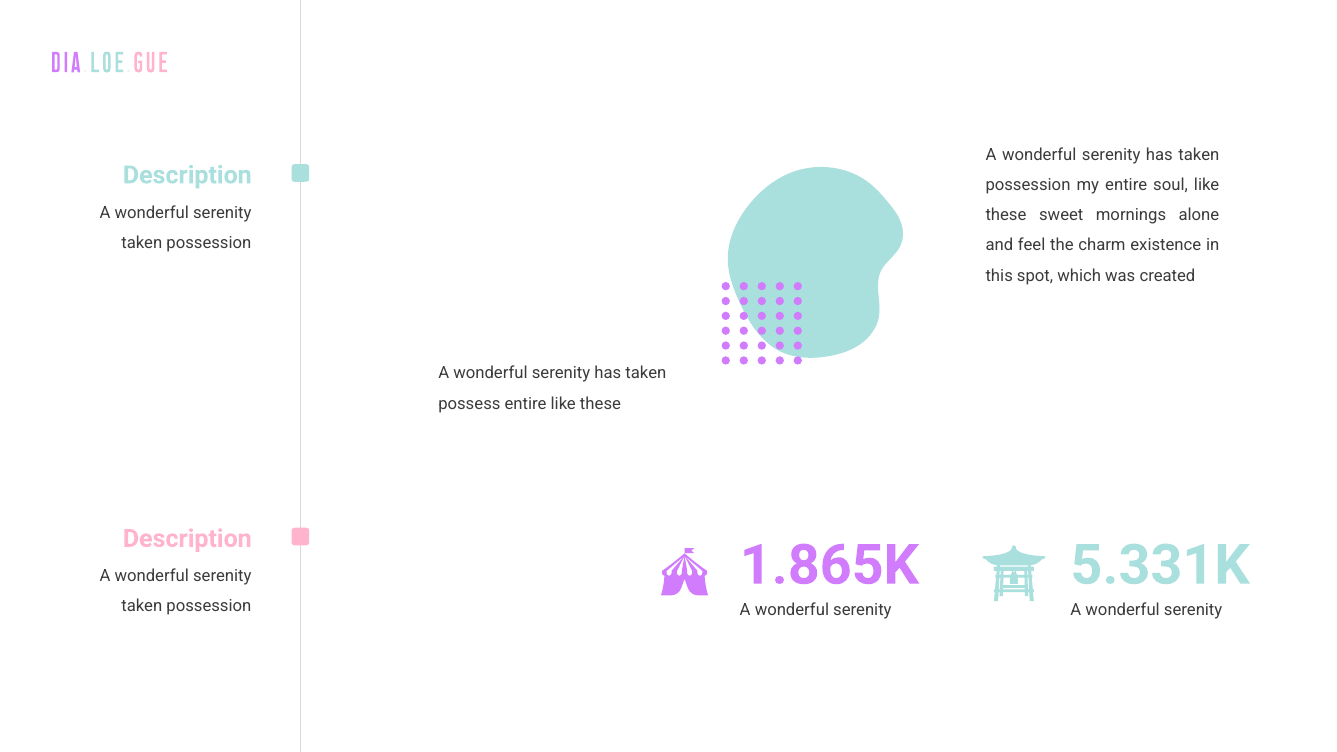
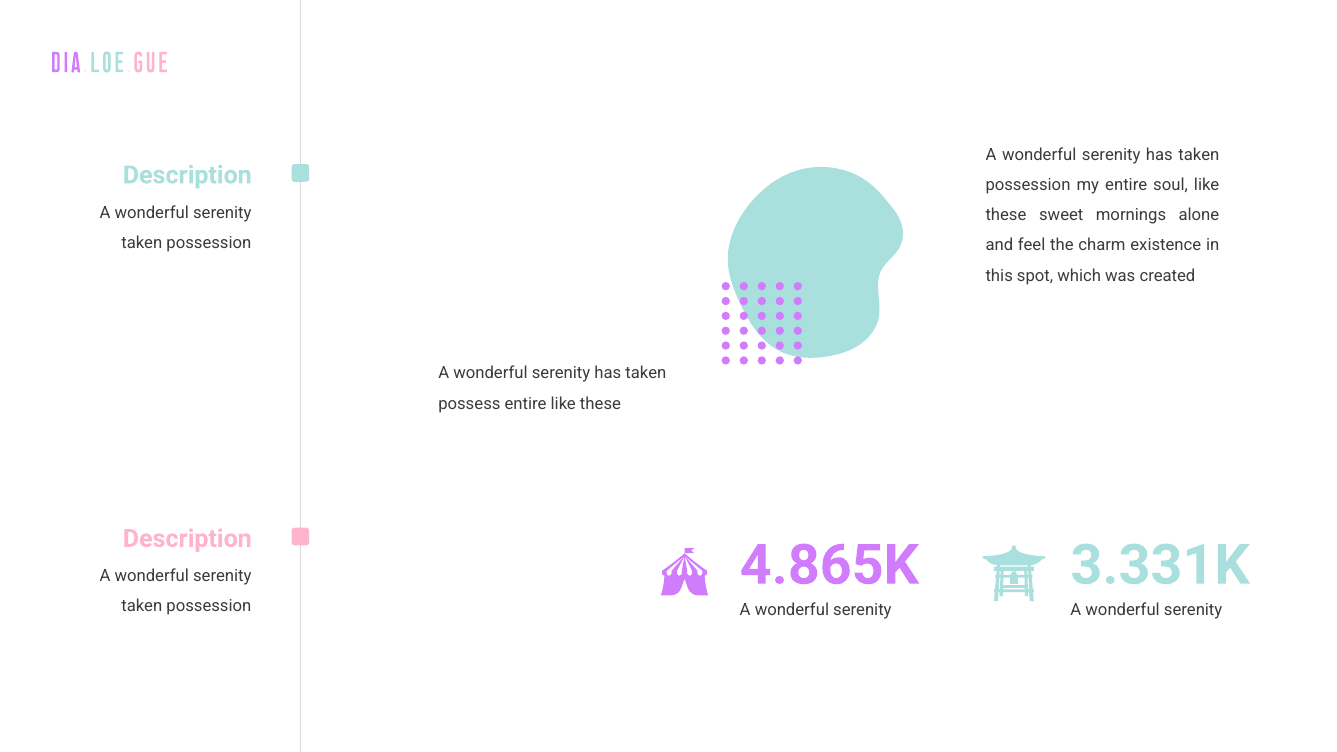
1.865K: 1.865K -> 4.865K (829, 565)
5.331K: 5.331K -> 3.331K (1160, 565)
